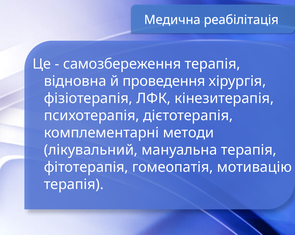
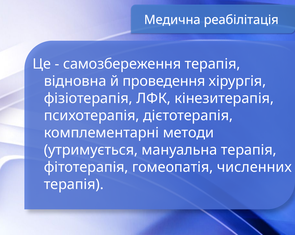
лікувальний: лікувальний -> утримується (91, 150)
мотивацію: мотивацію -> численних (254, 167)
